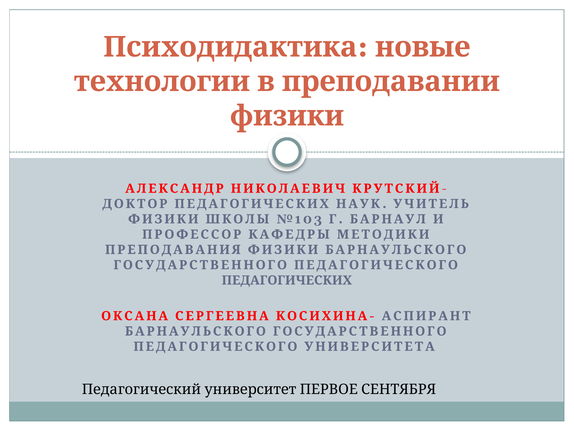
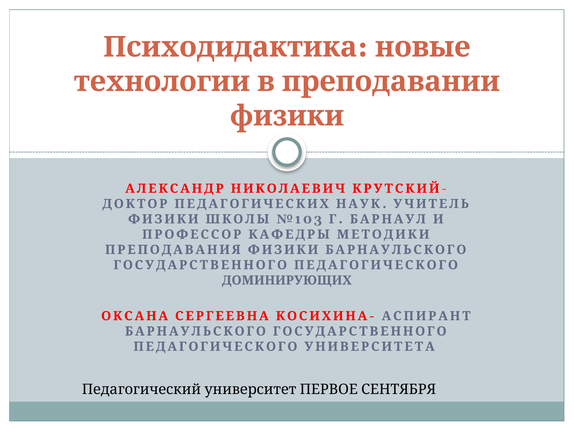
ПЕДАГОГИЧЕСКИХ: ПЕДАГОГИЧЕСКИХ -> ДОМИНИРУЮЩИХ (287, 280)
